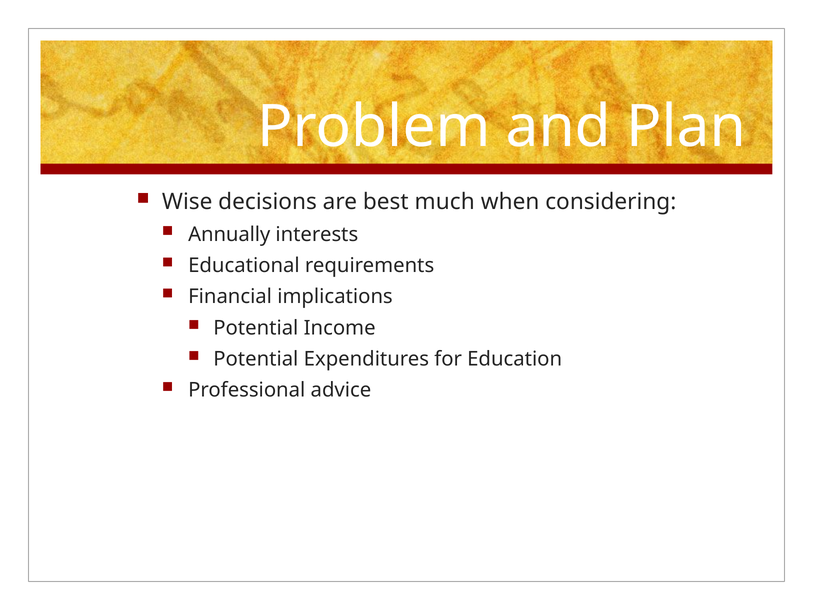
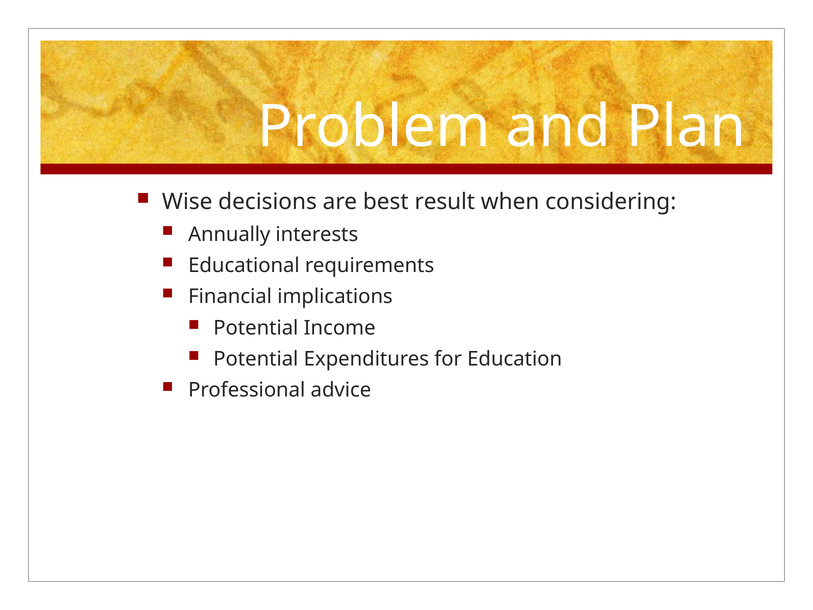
much: much -> result (445, 202)
